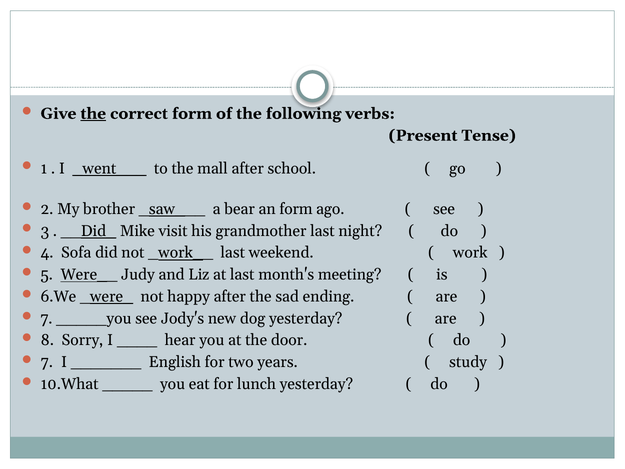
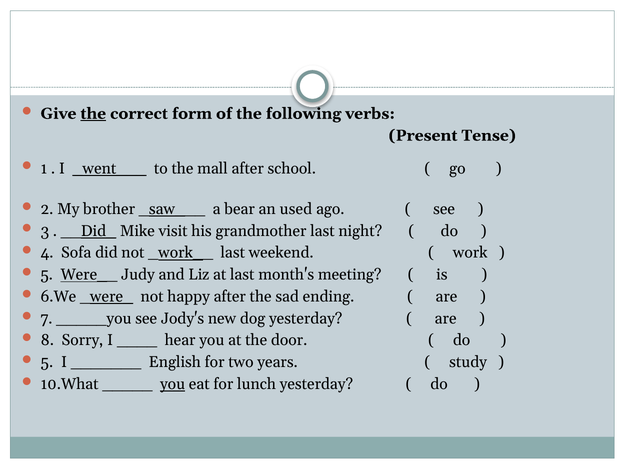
an form: form -> used (296, 209)
7: 7 -> 5 (47, 362)
you underline: none -> present (173, 384)
